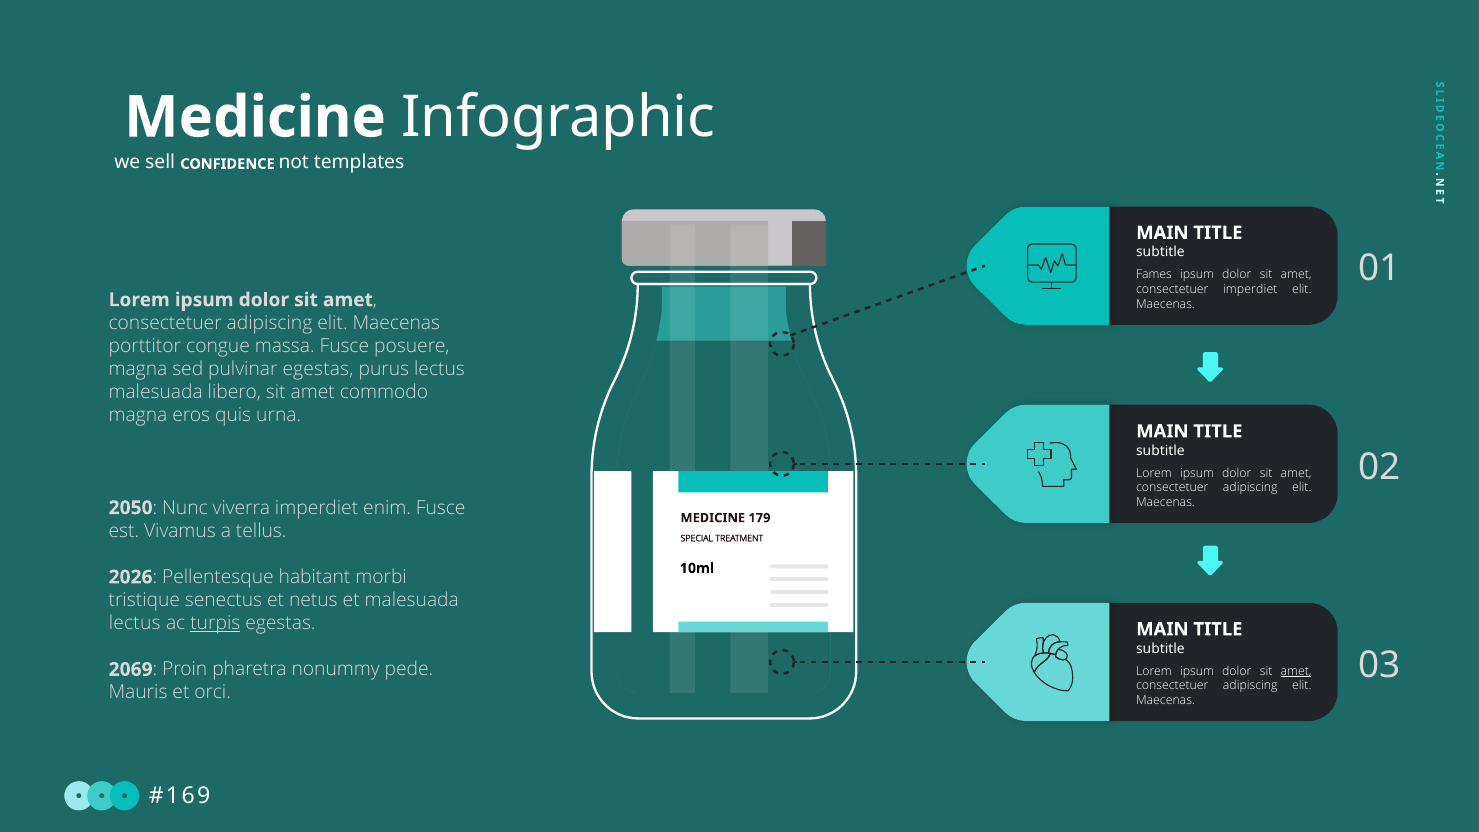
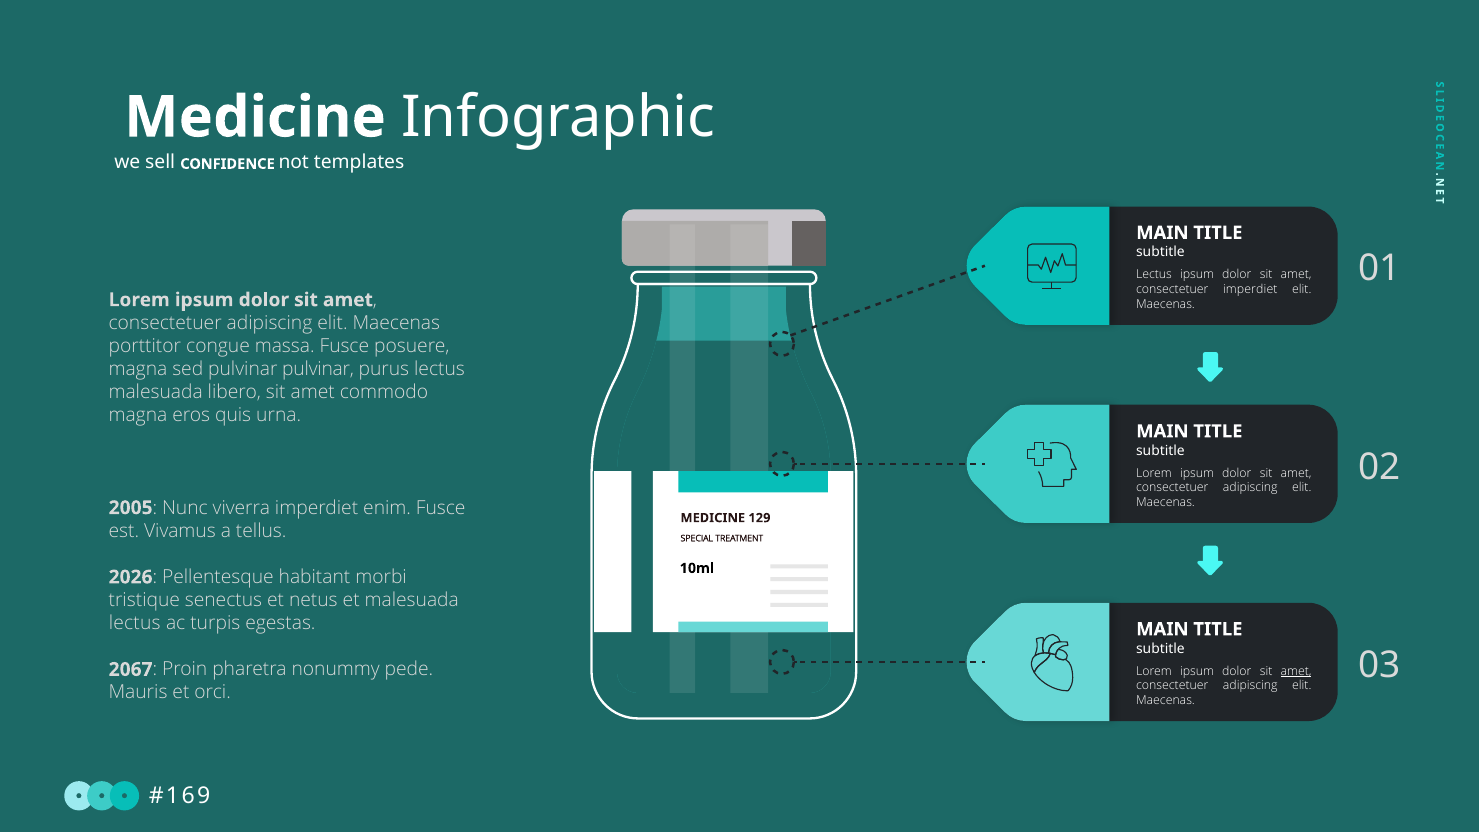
Fames: Fames -> Lectus (1154, 274)
pulvinar egestas: egestas -> pulvinar (318, 369)
2050: 2050 -> 2005 (131, 508)
179: 179 -> 129 (759, 518)
turpis underline: present -> none (215, 623)
2069: 2069 -> 2067 (131, 669)
